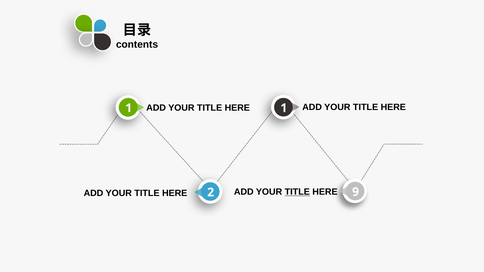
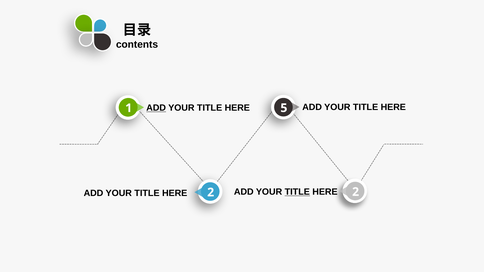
ADD underline: none -> present (156, 108)
HERE 1: 1 -> 5 (284, 108)
9: 9 -> 2 (356, 192)
